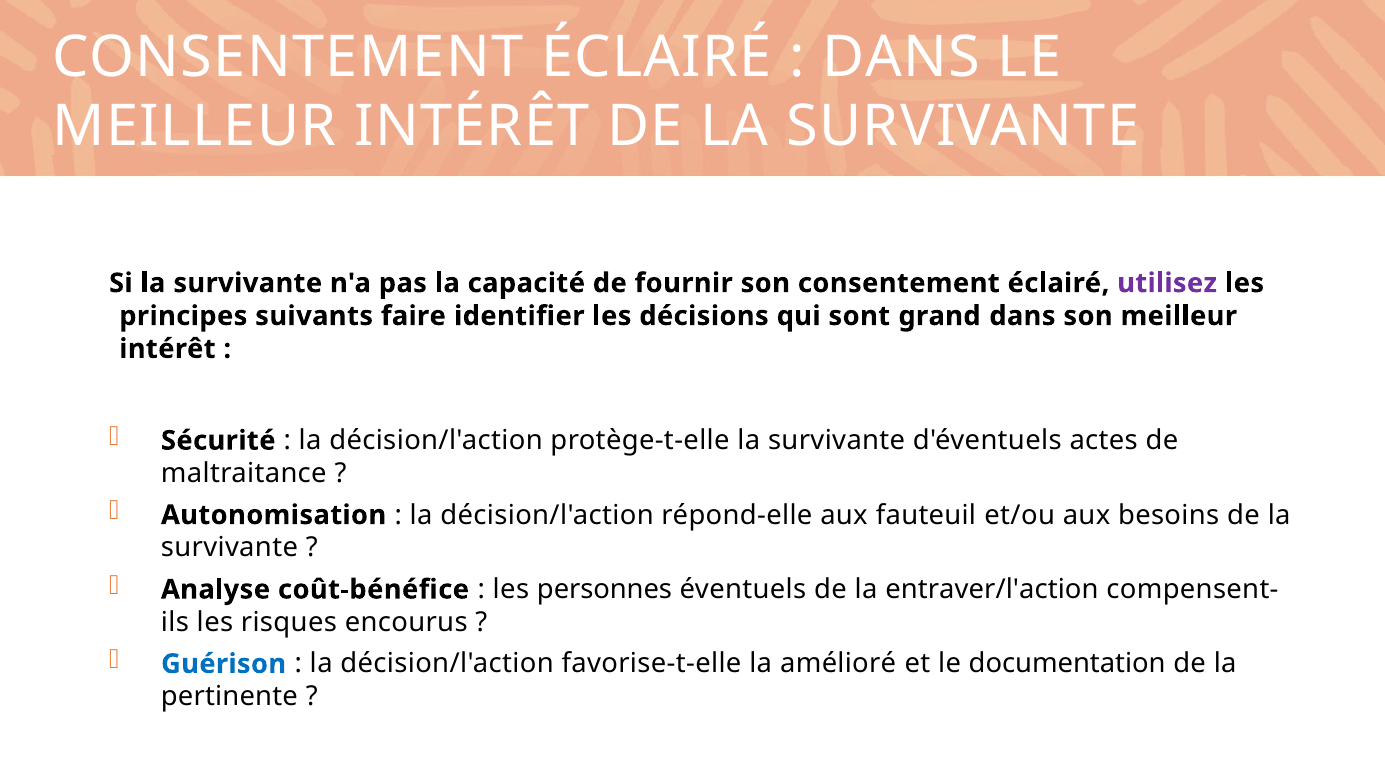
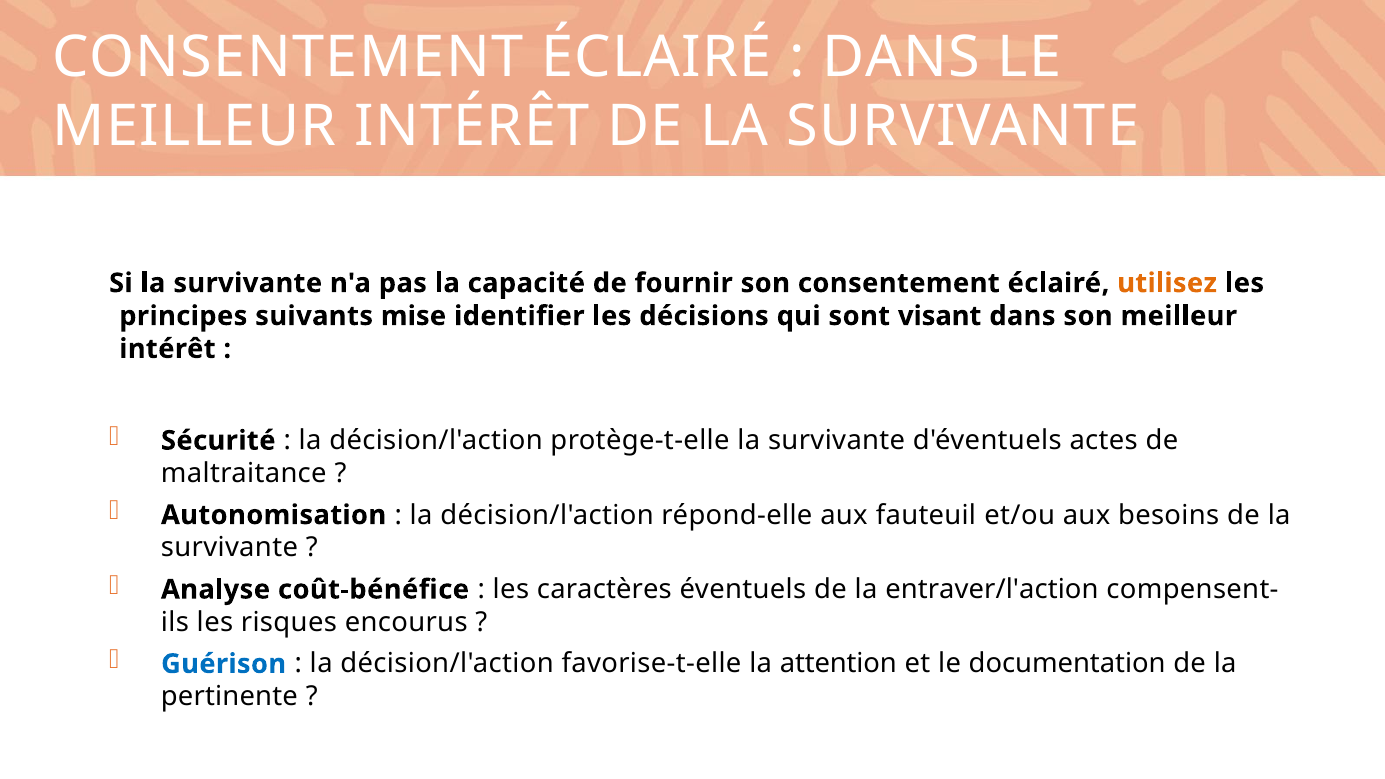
utilisez colour: purple -> orange (1167, 283)
faire: faire -> mise (413, 316)
grand: grand -> visant (940, 316)
personnes: personnes -> caractères (604, 590)
amélioré: amélioré -> attention (838, 664)
